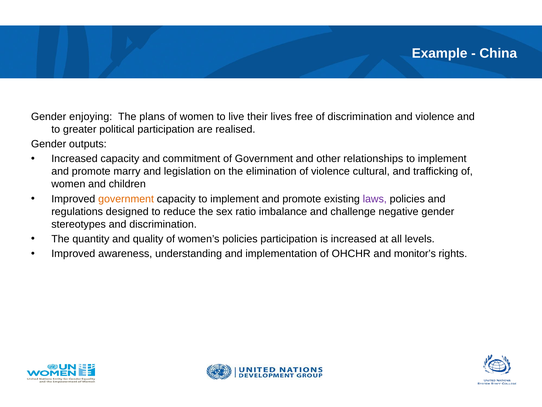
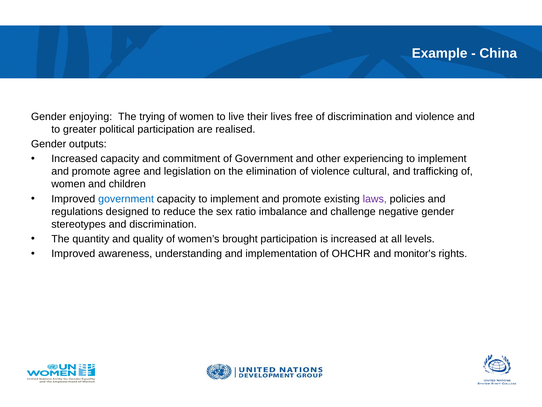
plans: plans -> trying (152, 116)
relationships: relationships -> experiencing (373, 159)
marry: marry -> agree (127, 171)
government colour: orange -> blue (126, 199)
women’s policies: policies -> brought (240, 239)
